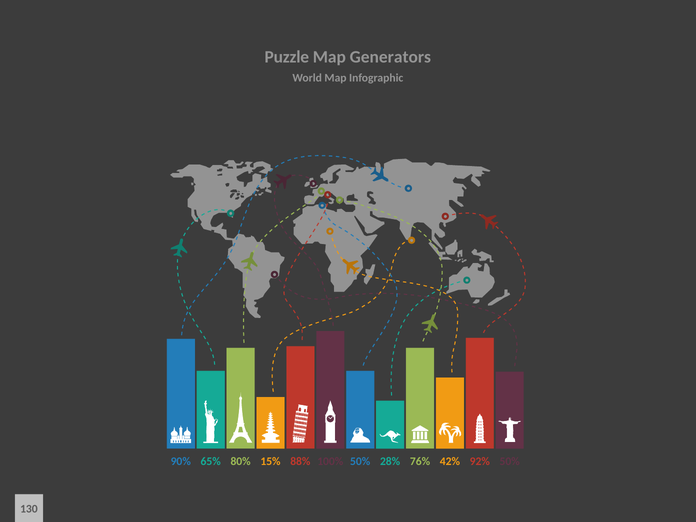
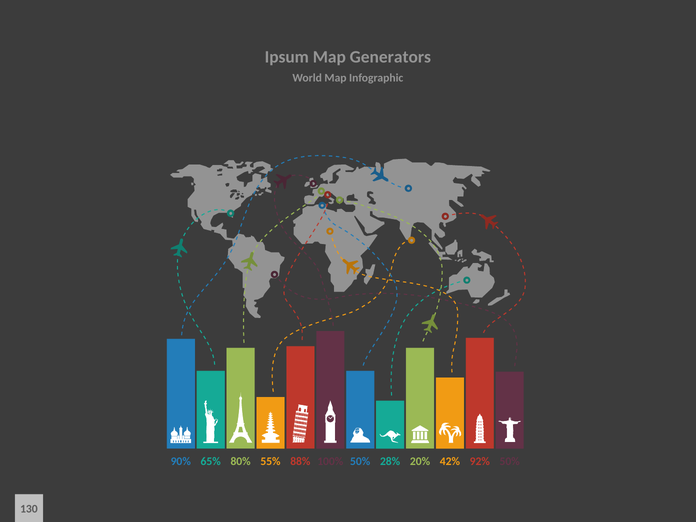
Puzzle: Puzzle -> Ipsum (287, 57)
15%: 15% -> 55% (270, 462)
76%: 76% -> 20% (420, 462)
